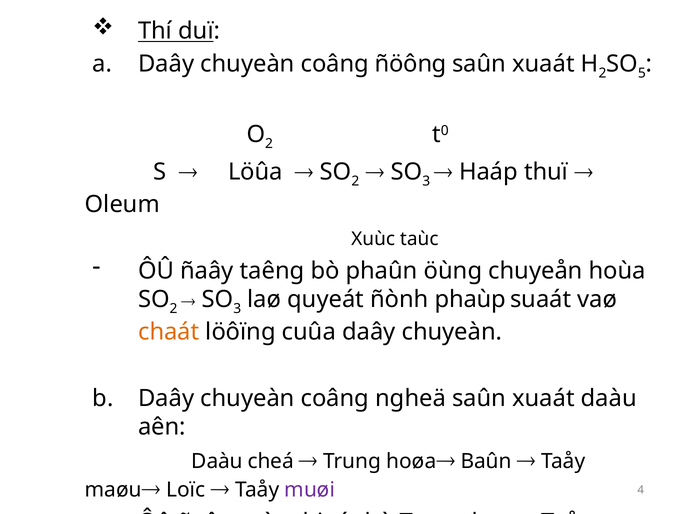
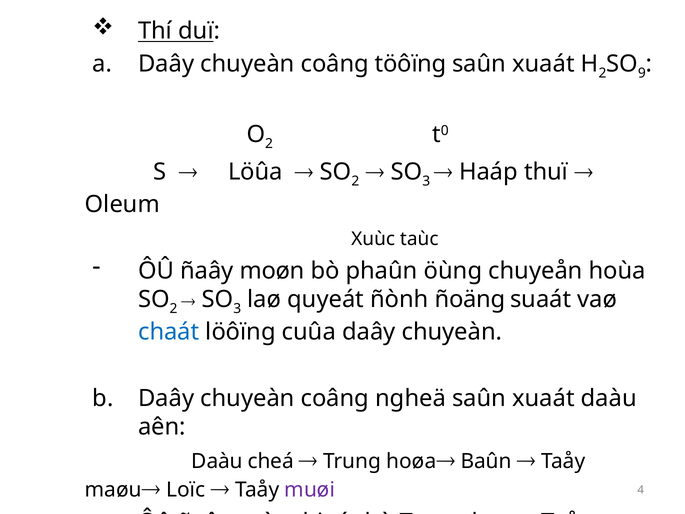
ñöông: ñöông -> töôïng (411, 64)
5: 5 -> 9 (642, 73)
taêng: taêng -> moøn (272, 271)
phaùp: phaùp -> ñoäng (470, 299)
chaát colour: orange -> blue (169, 332)
